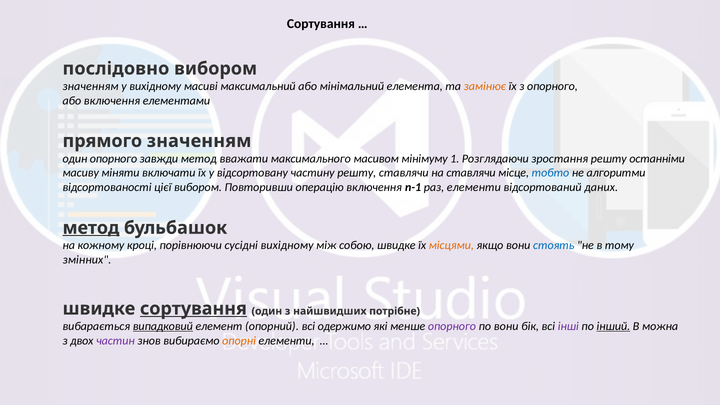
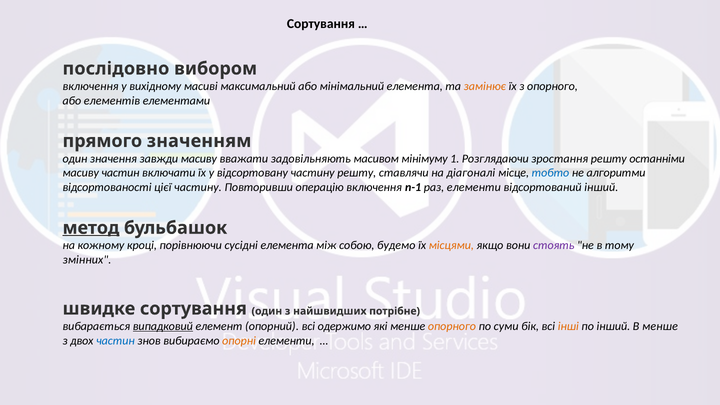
значенням: значенням -> включення (91, 86)
або включення: включення -> елементів (112, 101)
один опорного: опорного -> значення (113, 159)
завжди метод: метод -> масиву (199, 159)
максимального: максимального -> задовільняють (311, 159)
масиву міняти: міняти -> частин (120, 173)
на ставлячи: ставлячи -> діагоналі (471, 173)
цієї вибором: вибором -> частину (198, 187)
відсортований даних: даних -> інший (601, 187)
сусідні вихідному: вихідному -> елемента (287, 245)
собою швидке: швидке -> будемо (396, 245)
стоять colour: blue -> purple (554, 245)
сортування underline: present -> none (193, 309)
опорного colour: purple -> orange (452, 326)
по вони: вони -> суми (506, 326)
інші colour: purple -> orange (568, 326)
інший underline: present -> none (613, 326)
В можна: можна -> менше (660, 326)
частин colour: purple -> blue (115, 341)
